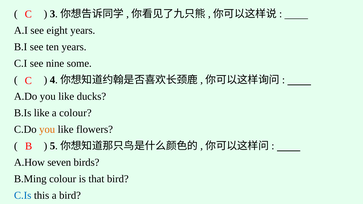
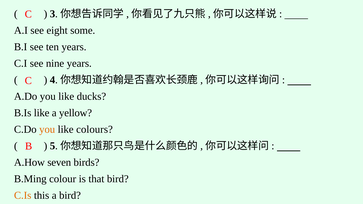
eight years: years -> some (83, 30)
nine some: some -> years (79, 63)
a colour: colour -> yellow (76, 113)
flowers: flowers -> colours (95, 129)
C.Is colour: blue -> orange (23, 195)
